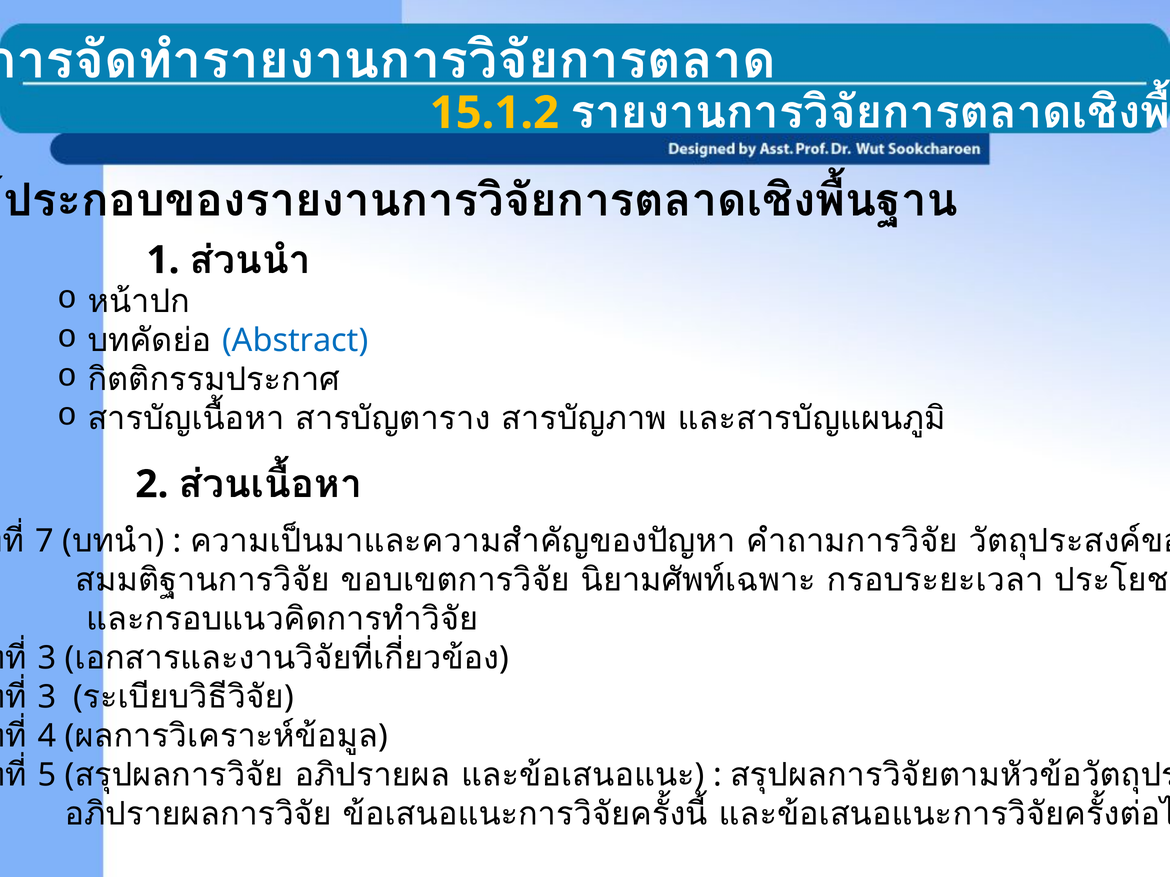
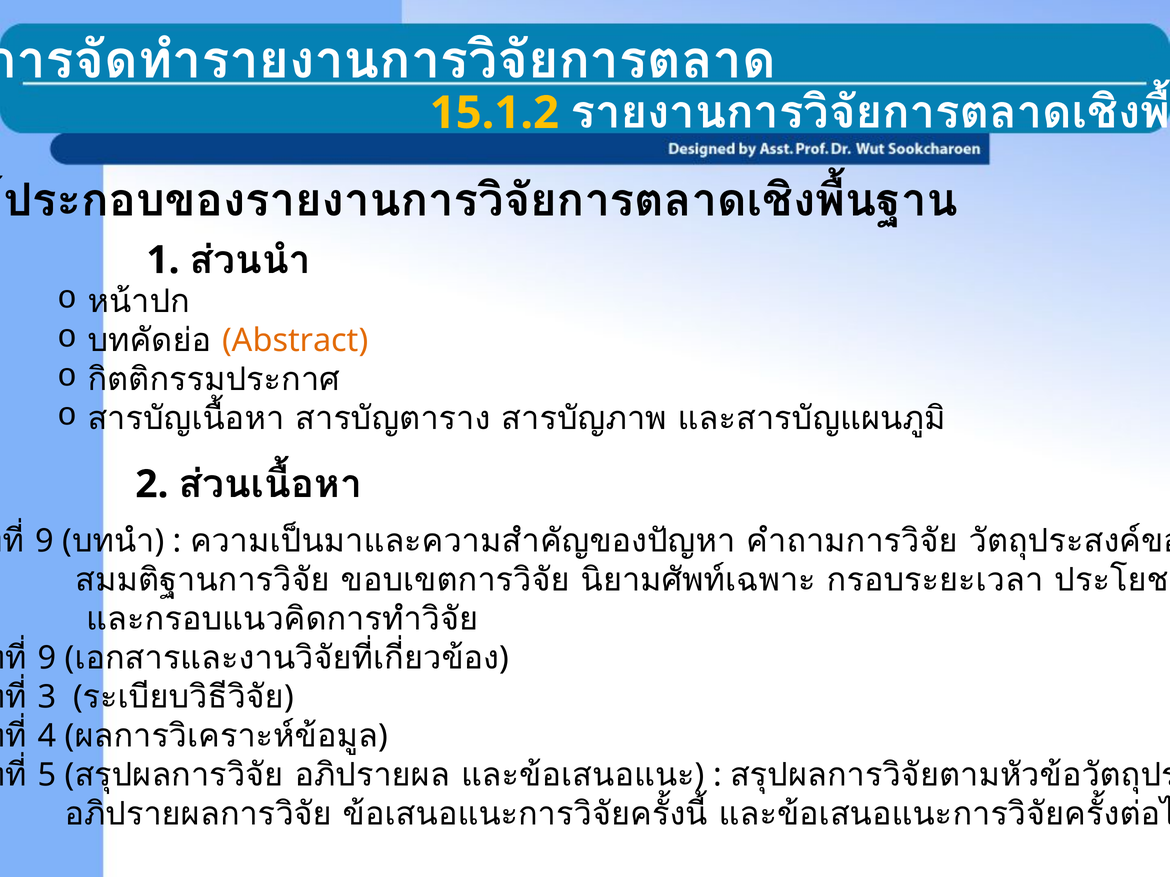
Abstract colour: blue -> orange (295, 341)
7: 7 -> 9 (44, 542)
3: 3 -> 9 (47, 659)
